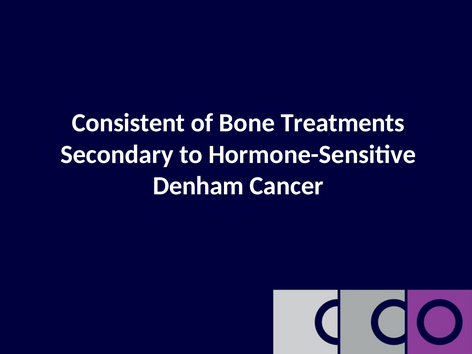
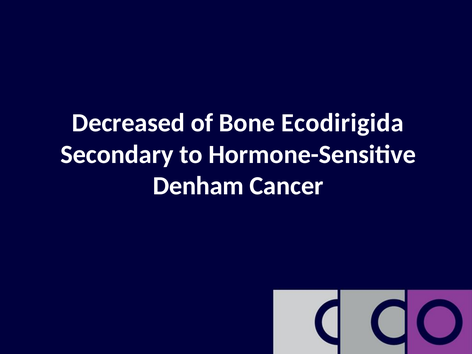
Consistent: Consistent -> Decreased (128, 123)
Treatments: Treatments -> Ecodirigida (343, 123)
